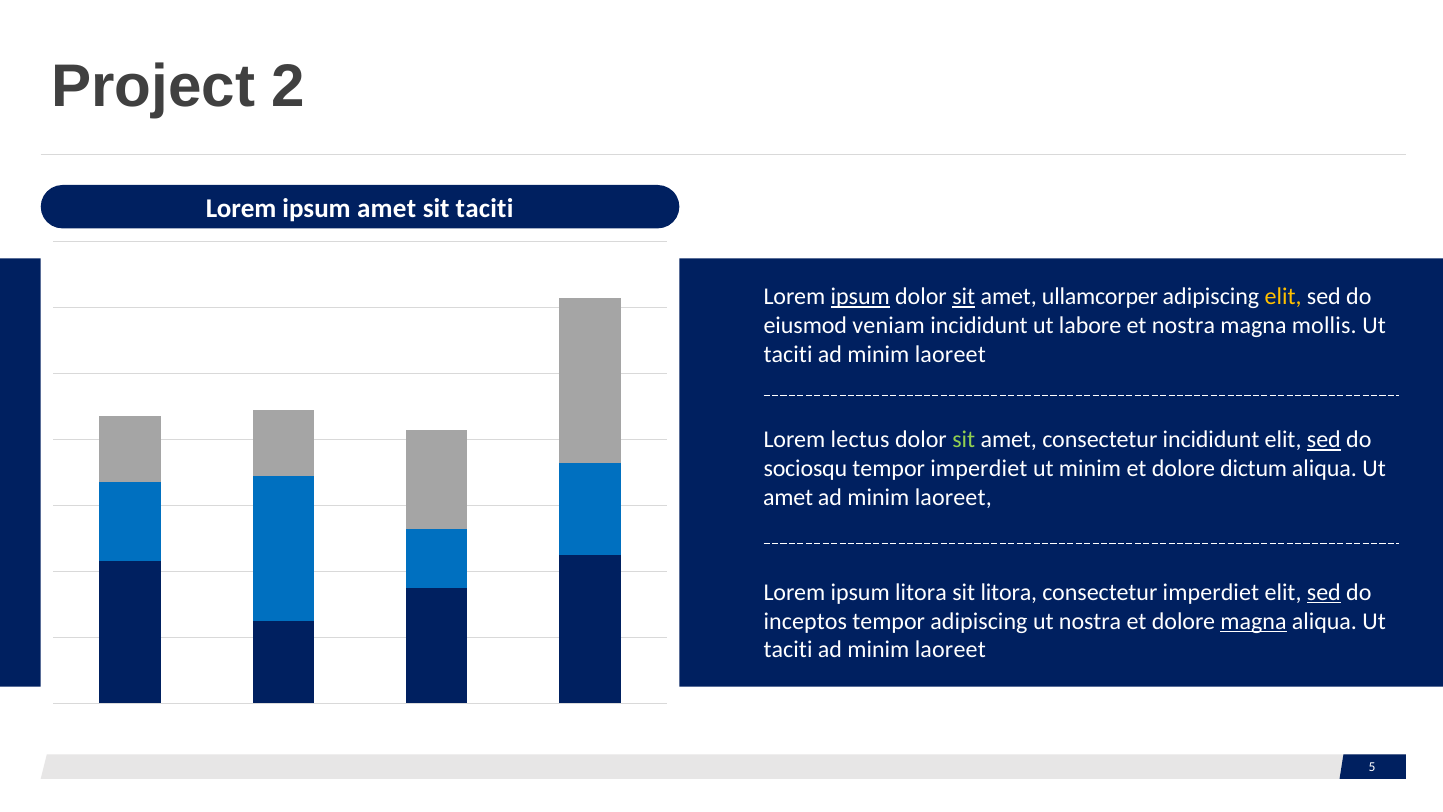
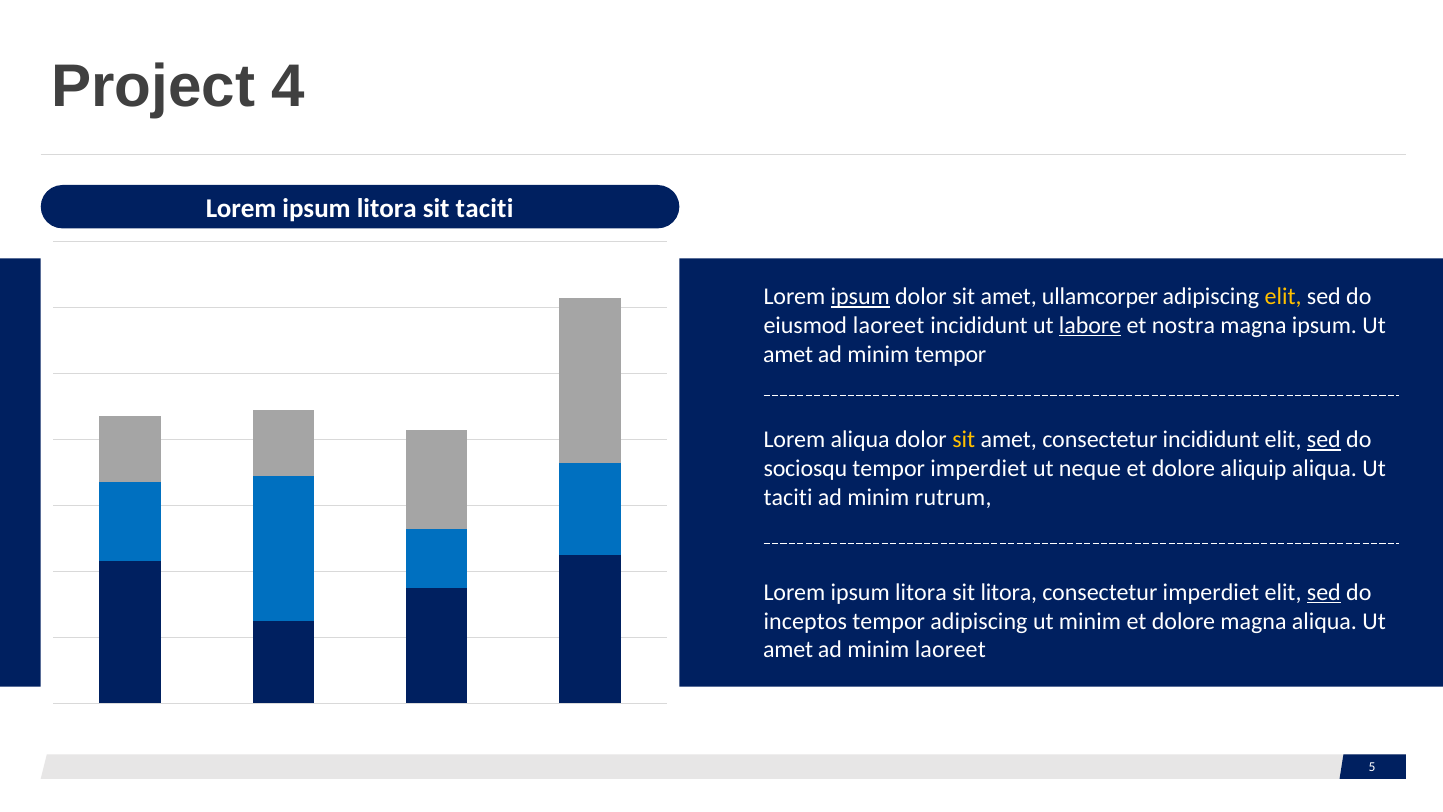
2: 2 -> 4 (288, 87)
amet: amet -> litora (387, 208)
sit underline: present -> none (964, 296)
eiusmod veniam: veniam -> laoreet (889, 325)
labore underline: none -> present (1090, 325)
magna mollis: mollis -> ipsum (1324, 325)
taciti: taciti -> amet (788, 354)
laoreet: laoreet -> tempor (951, 354)
Lorem lectus: lectus -> aliqua (860, 439)
sit colour: light green -> yellow (964, 439)
ut minim: minim -> neque (1090, 468)
dictum: dictum -> aliquip (1253, 468)
amet: amet -> taciti (788, 497)
laoreet: laoreet -> rutrum (953, 497)
ut nostra: nostra -> minim (1090, 621)
magna underline: present -> none (1254, 621)
taciti: taciti -> amet (788, 650)
